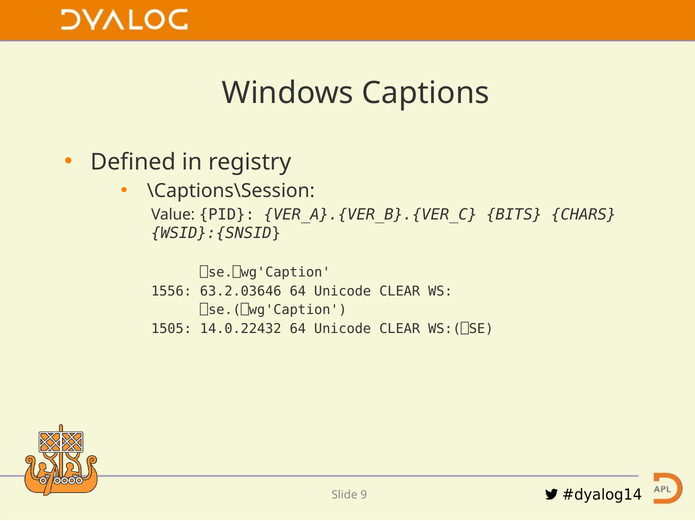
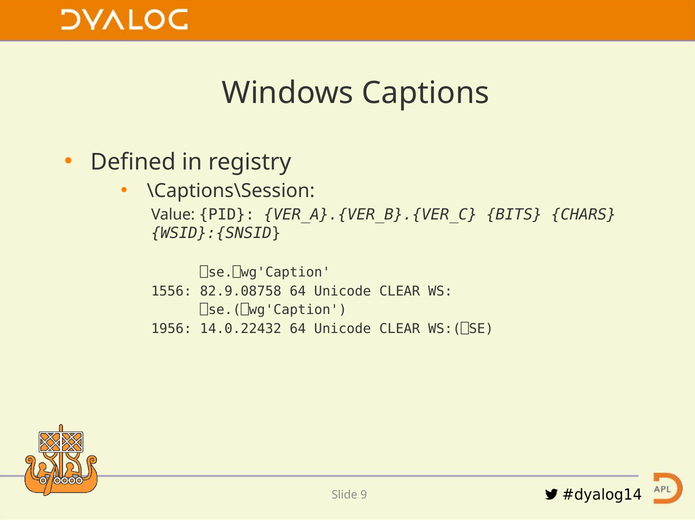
63.2.03646: 63.2.03646 -> 82.9.08758 (241, 291)
1505: 1505 -> 1956 (171, 329)
